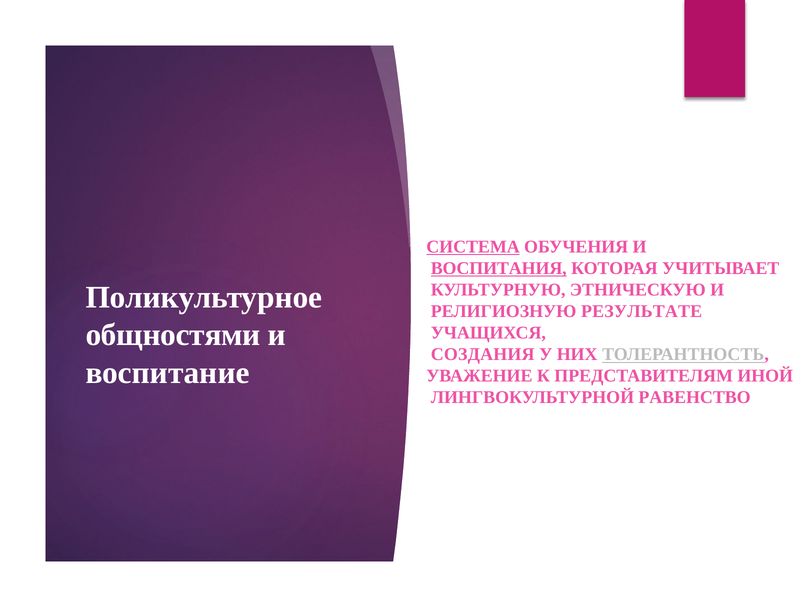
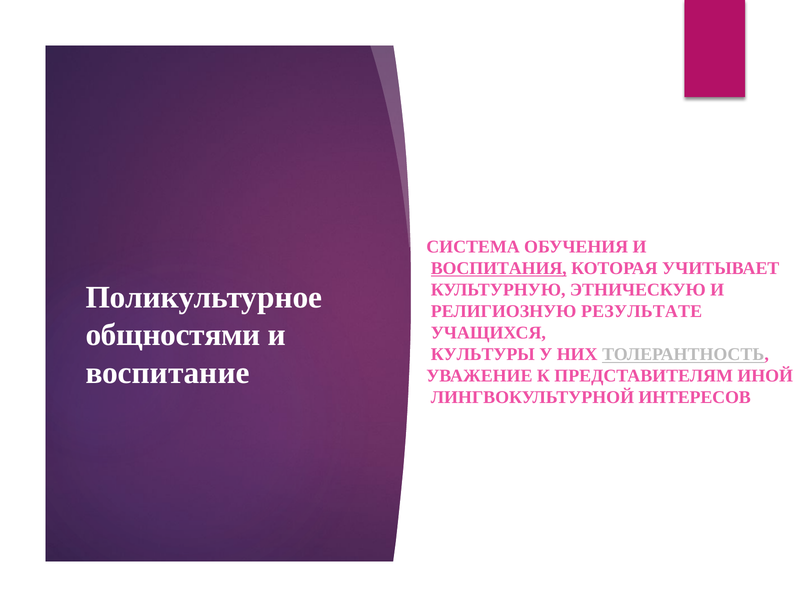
СИСТЕМА underline: present -> none (473, 247)
СОЗДАНИЯ: СОЗДАНИЯ -> КУЛЬТУРЫ (483, 354)
РАВЕНСТВО: РАВЕНСТВО -> ИНТЕРЕСОВ (695, 397)
